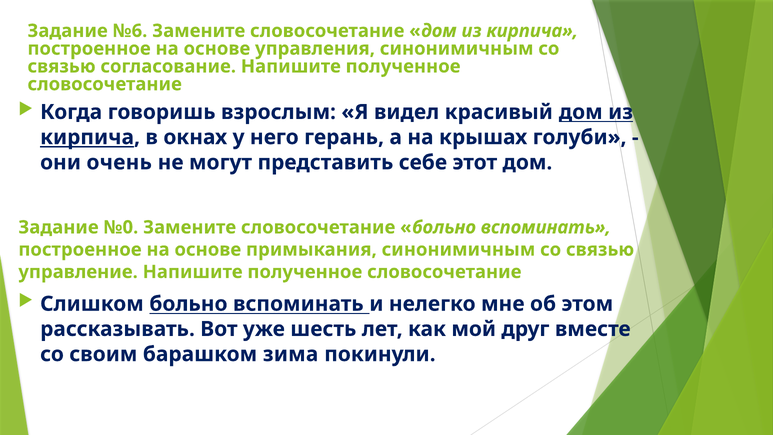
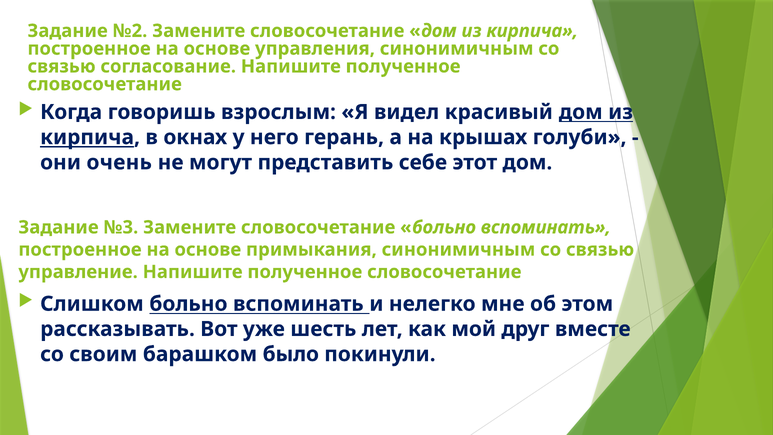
№6: №6 -> №2 (130, 31)
№0: №0 -> №3 (121, 227)
зима: зима -> было (291, 354)
